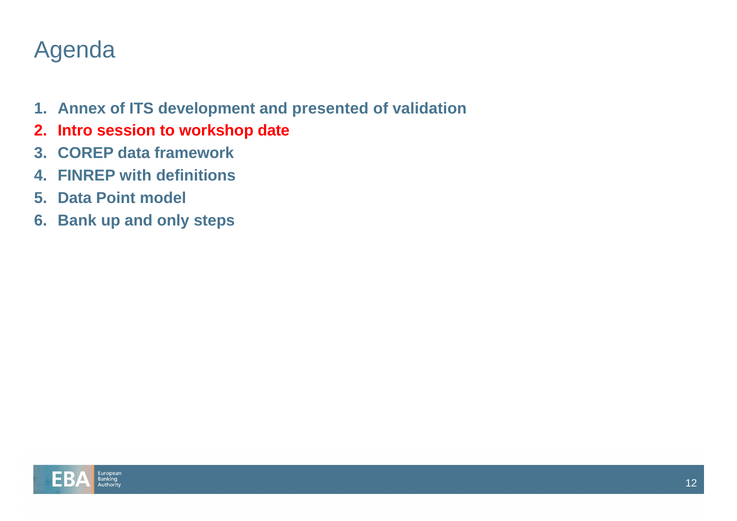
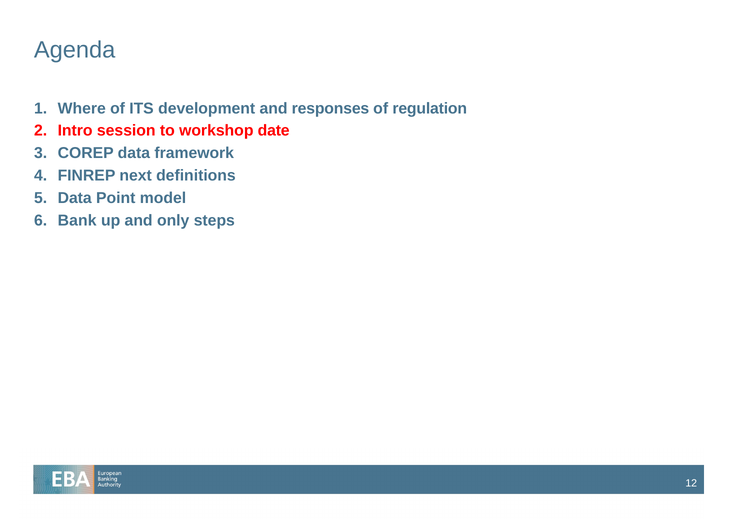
Annex: Annex -> Where (82, 108)
presented: presented -> responses (330, 108)
validation: validation -> regulation (430, 108)
with: with -> next (136, 176)
